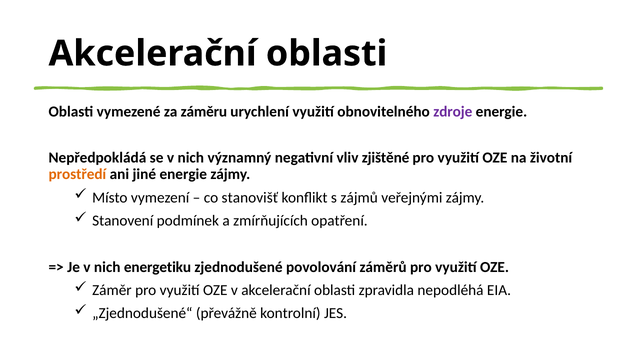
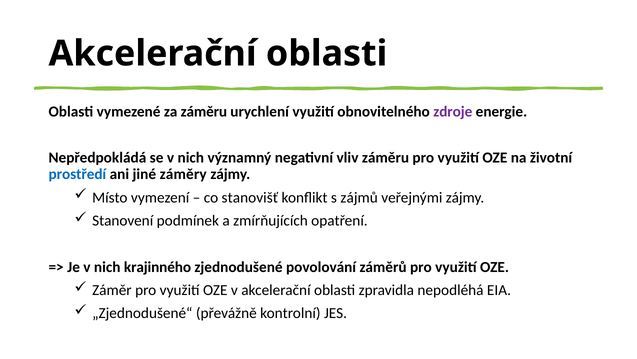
vliv zjištěné: zjištěné -> záměru (386, 158)
prostředí colour: orange -> blue (77, 174)
jiné energie: energie -> záměry (183, 174)
energetiku: energetiku -> krajinného (158, 266)
